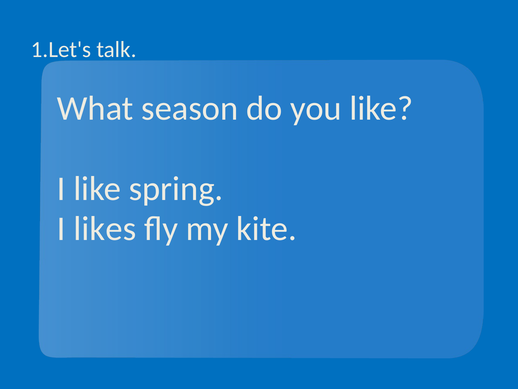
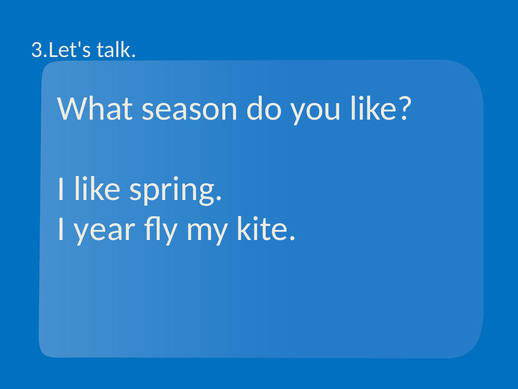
1.Let's: 1.Let's -> 3.Let's (61, 50)
likes: likes -> year (105, 229)
